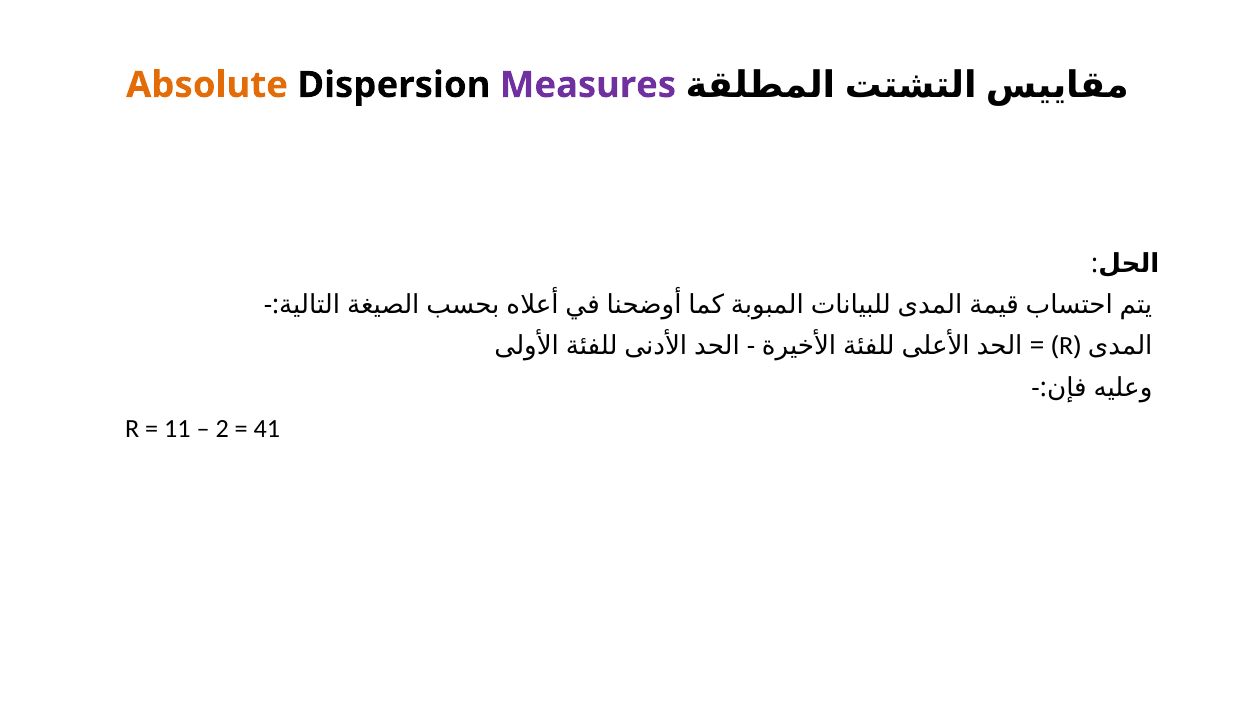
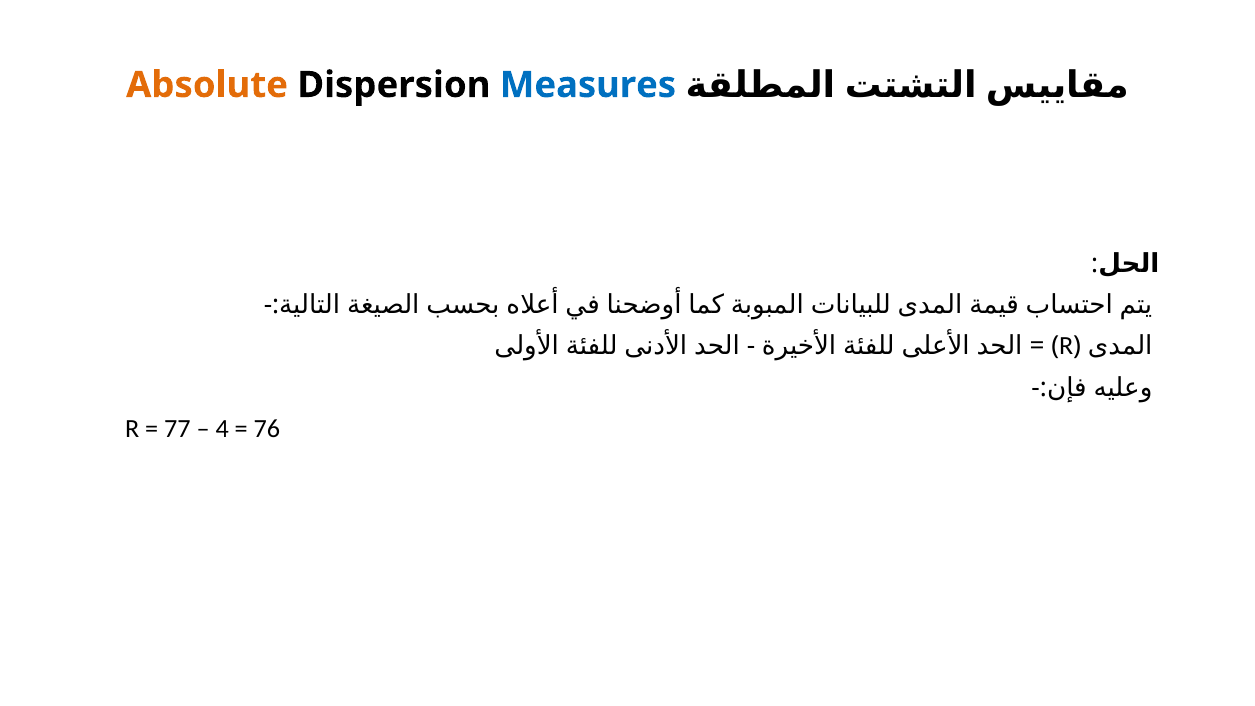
Measures colour: purple -> blue (588, 85)
11: 11 -> 77 (177, 429)
2: 2 -> 4 (222, 429)
41: 41 -> 76 (267, 429)
